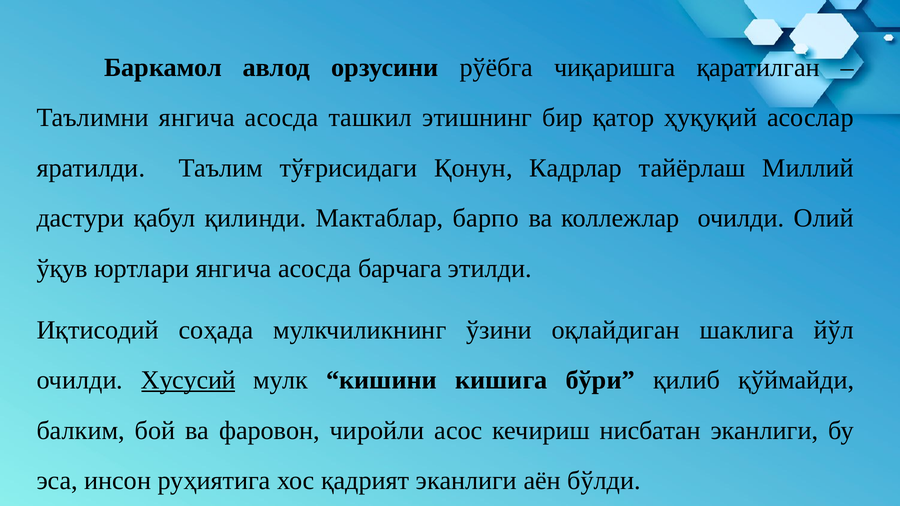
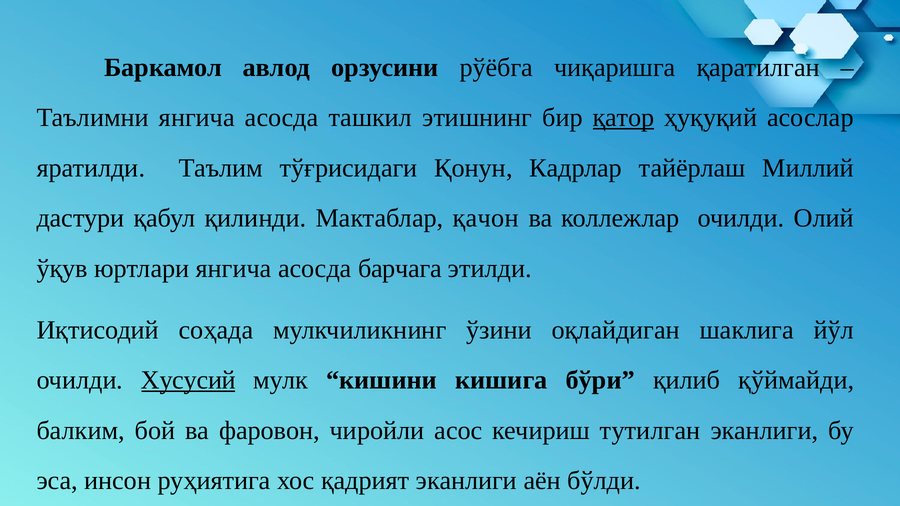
қатор underline: none -> present (624, 118)
барпо: барпо -> қачон (486, 218)
нисбатан: нисбатан -> тутилган (650, 431)
